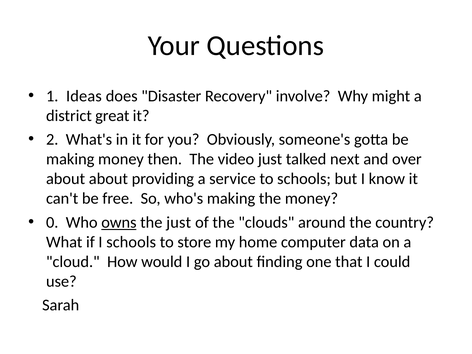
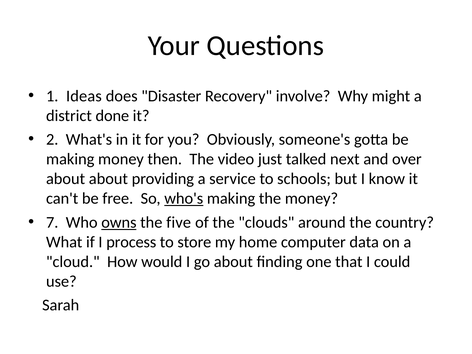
great: great -> done (112, 116)
who's underline: none -> present (184, 198)
0: 0 -> 7 (52, 222)
the just: just -> five (179, 222)
I schools: schools -> process (131, 242)
